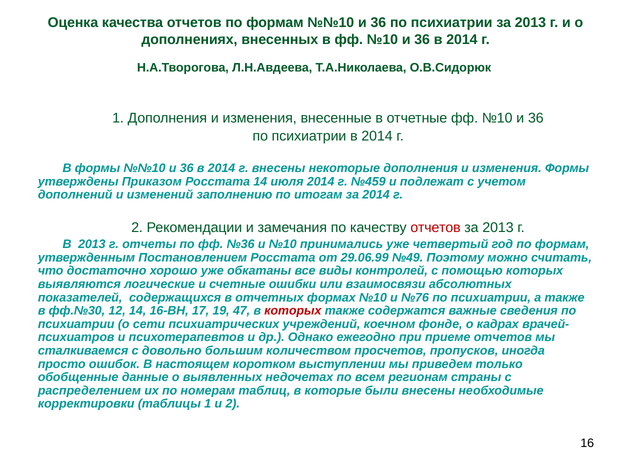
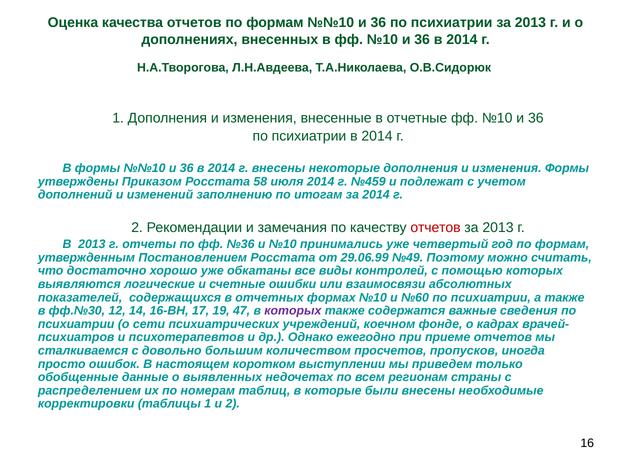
Росстата 14: 14 -> 58 (260, 182)
№76: №76 -> №60 (415, 298)
которых colour: red -> purple (293, 311)
